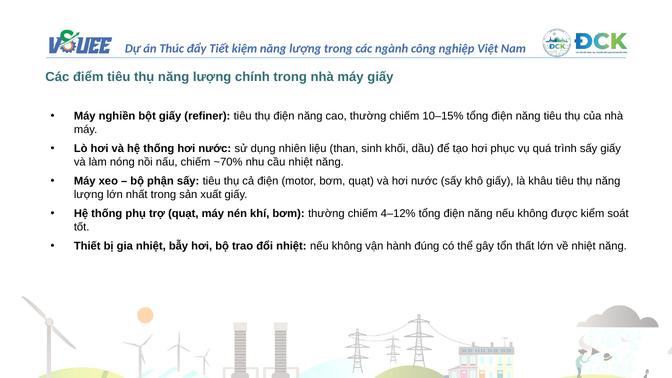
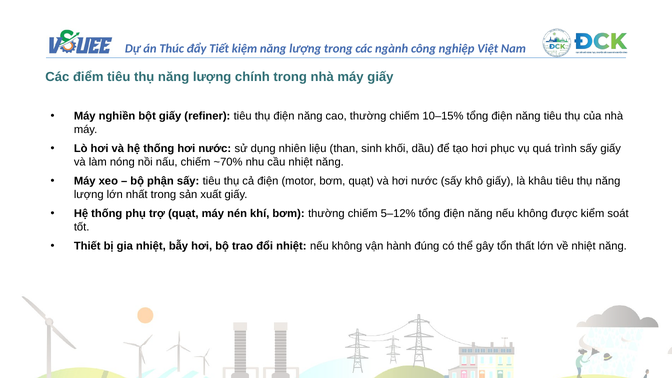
4–12%: 4–12% -> 5–12% (398, 213)
